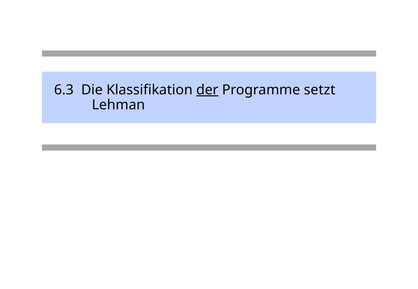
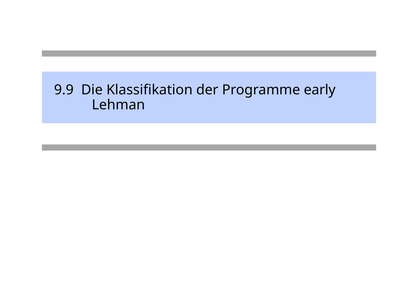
6.3: 6.3 -> 9.9 (64, 90)
der underline: present -> none (207, 90)
setzt: setzt -> early (320, 90)
